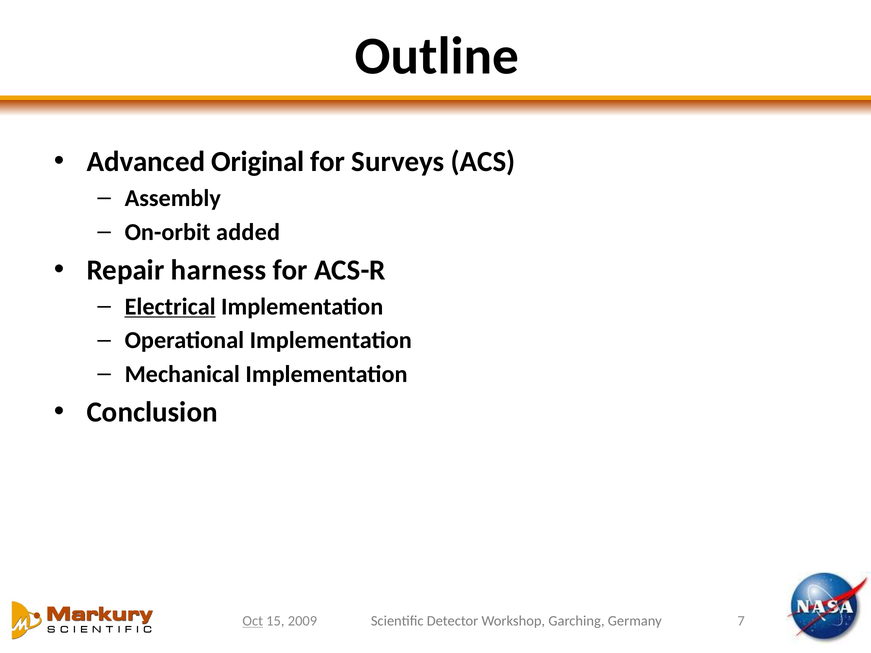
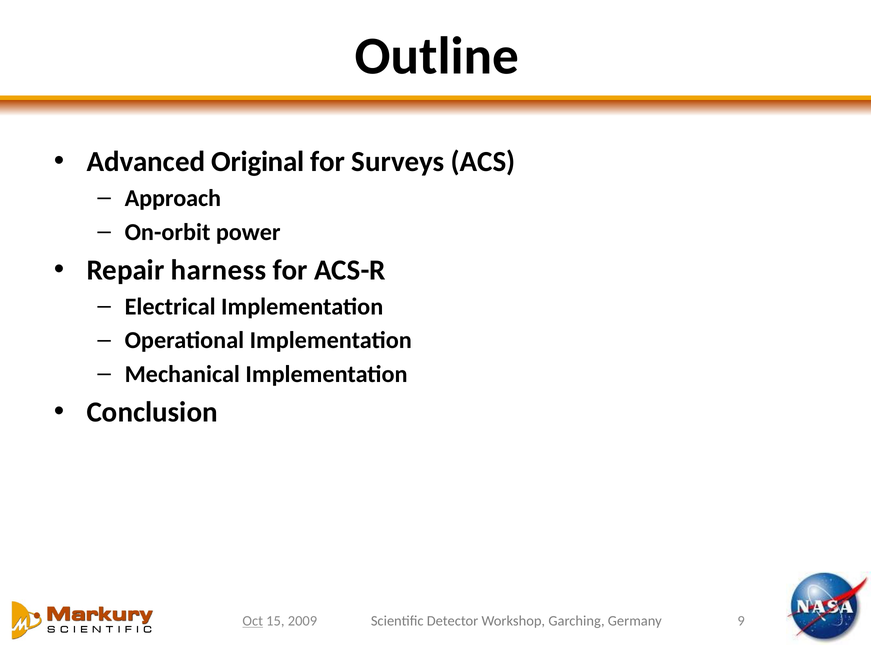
Assembly: Assembly -> Approach (173, 198)
added: added -> power (248, 232)
Electrical underline: present -> none (170, 307)
7: 7 -> 9 (741, 621)
